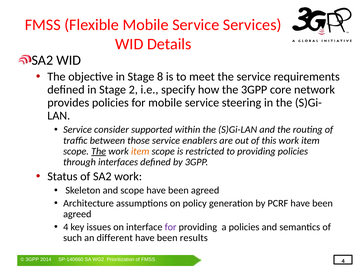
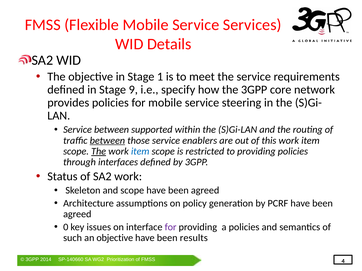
8: 8 -> 1 (160, 77)
2: 2 -> 9 (133, 90)
Service consider: consider -> between (112, 130)
between underline: none -> present (107, 141)
item colour: orange -> blue (140, 152)
4: 4 -> 0 (66, 227)
an different: different -> objective (115, 238)
